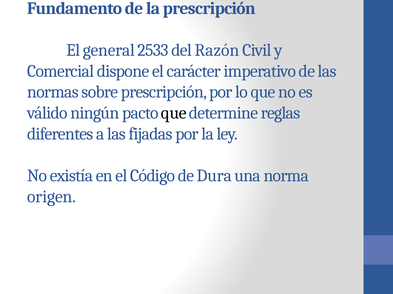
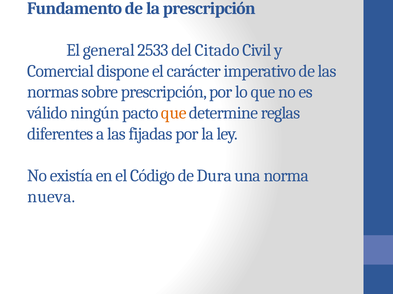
Razón: Razón -> Citado (217, 50)
que colour: black -> orange (174, 113)
origen: origen -> nueva (51, 197)
